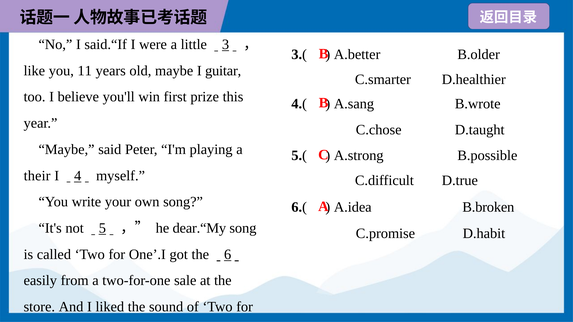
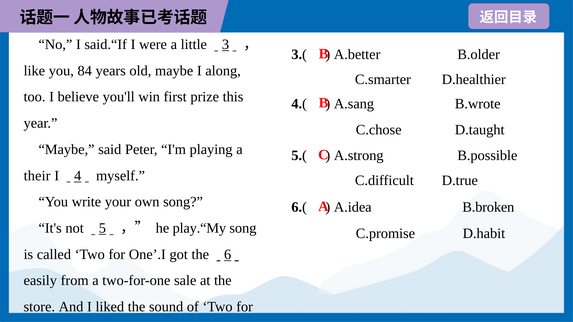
11: 11 -> 84 (85, 71)
guitar: guitar -> along (223, 71)
dear.“My: dear.“My -> play.“My (199, 228)
